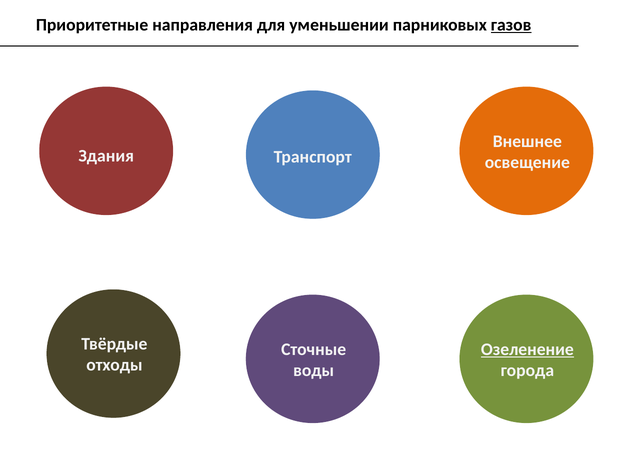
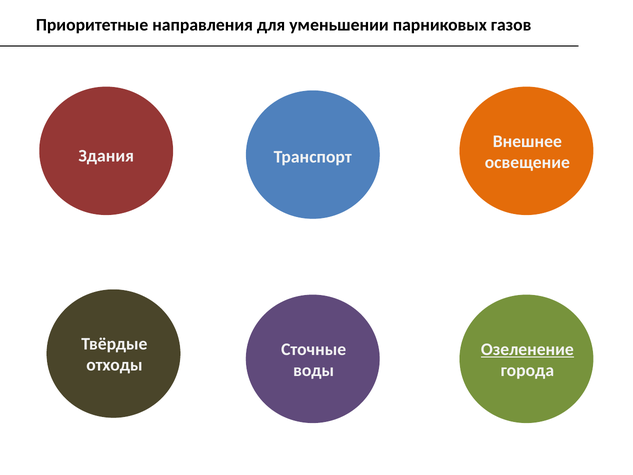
газов underline: present -> none (511, 25)
